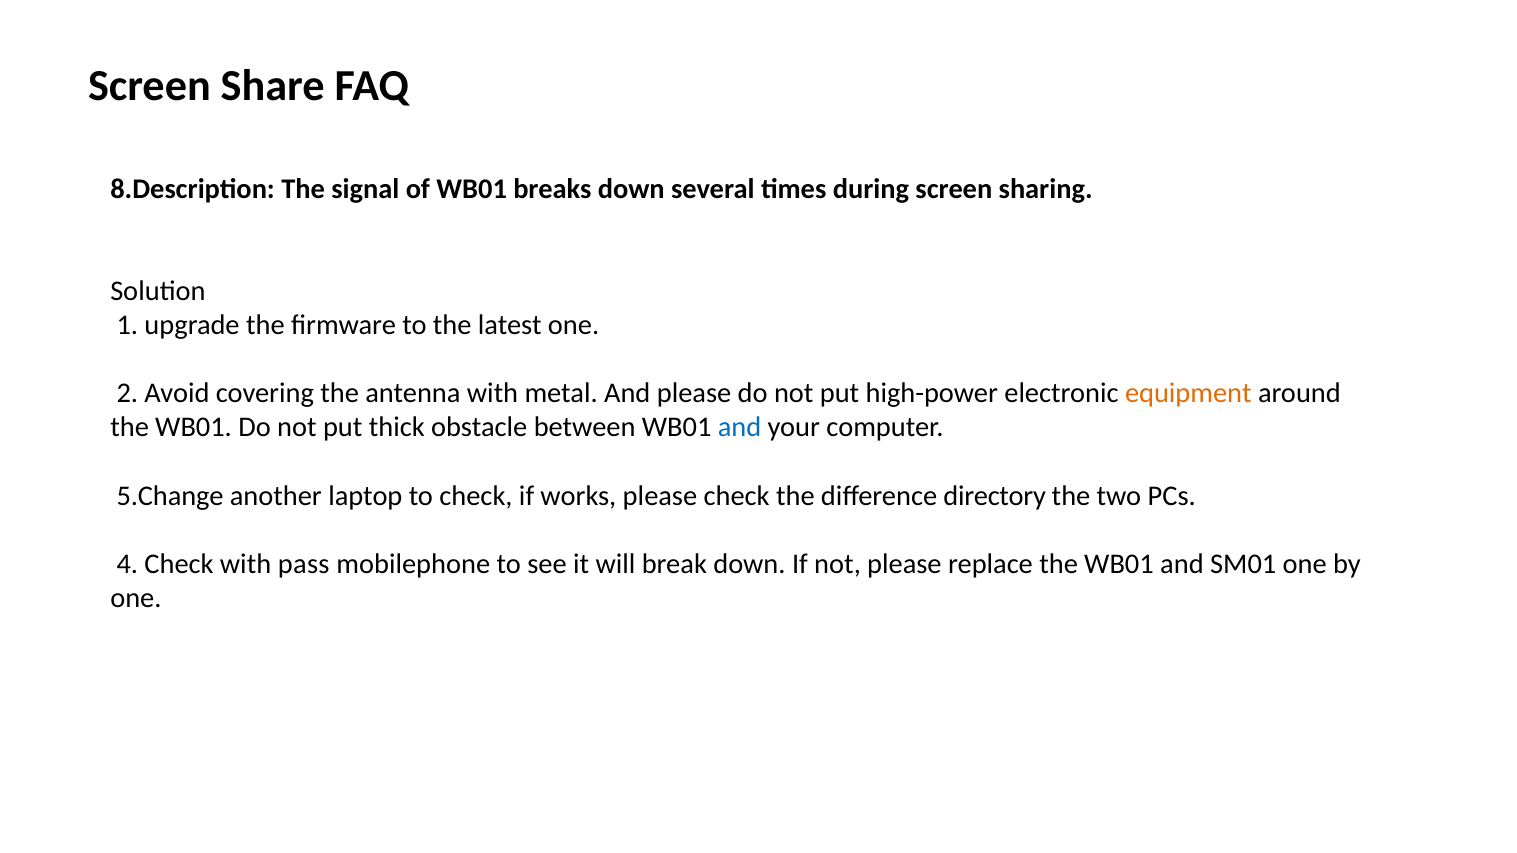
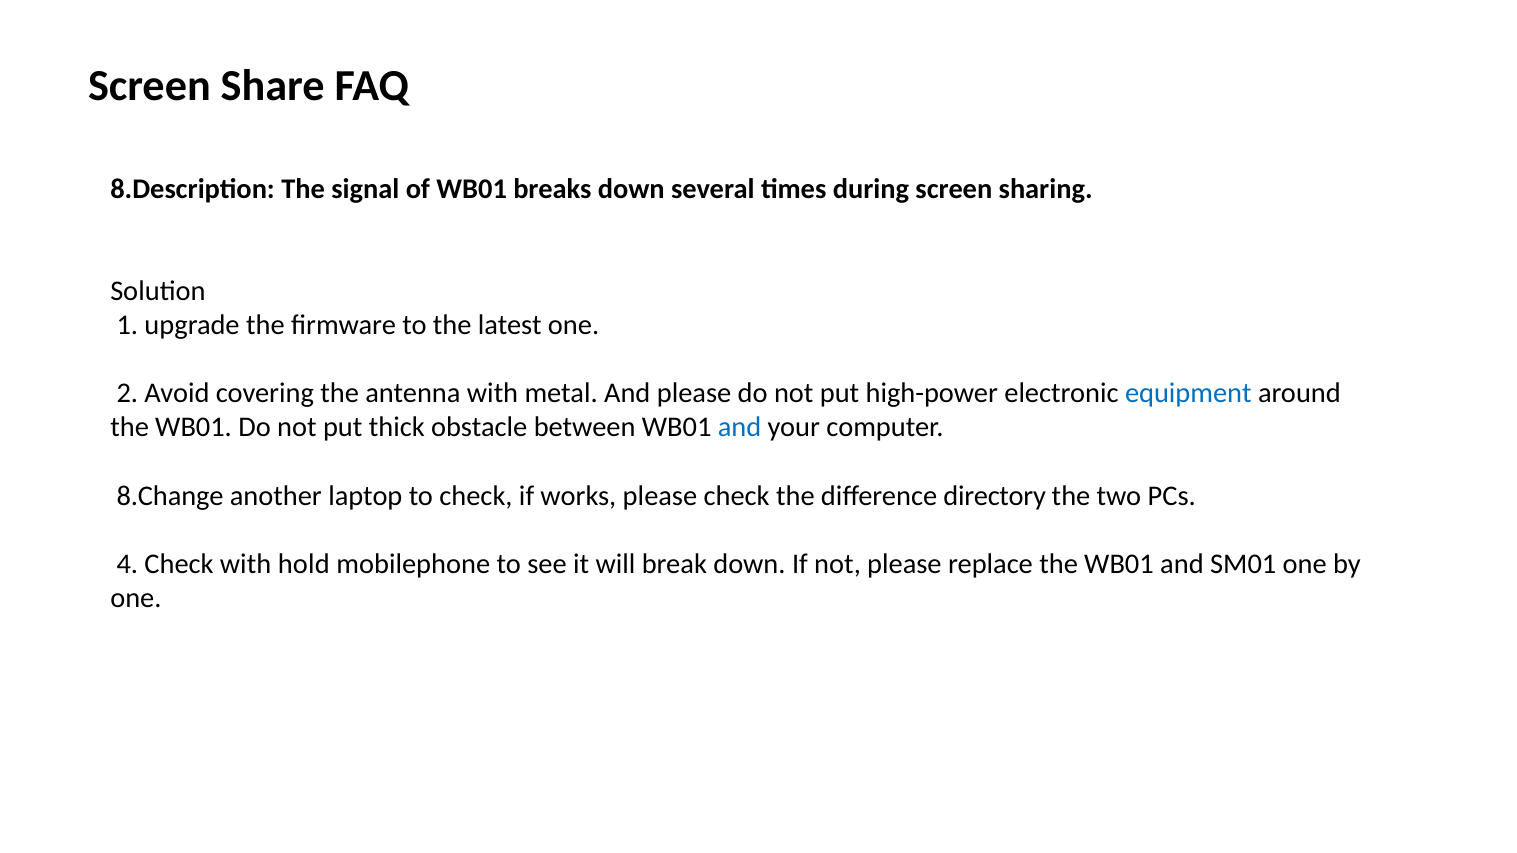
equipment colour: orange -> blue (1188, 394)
5.Change: 5.Change -> 8.Change (170, 496)
pass: pass -> hold (304, 564)
